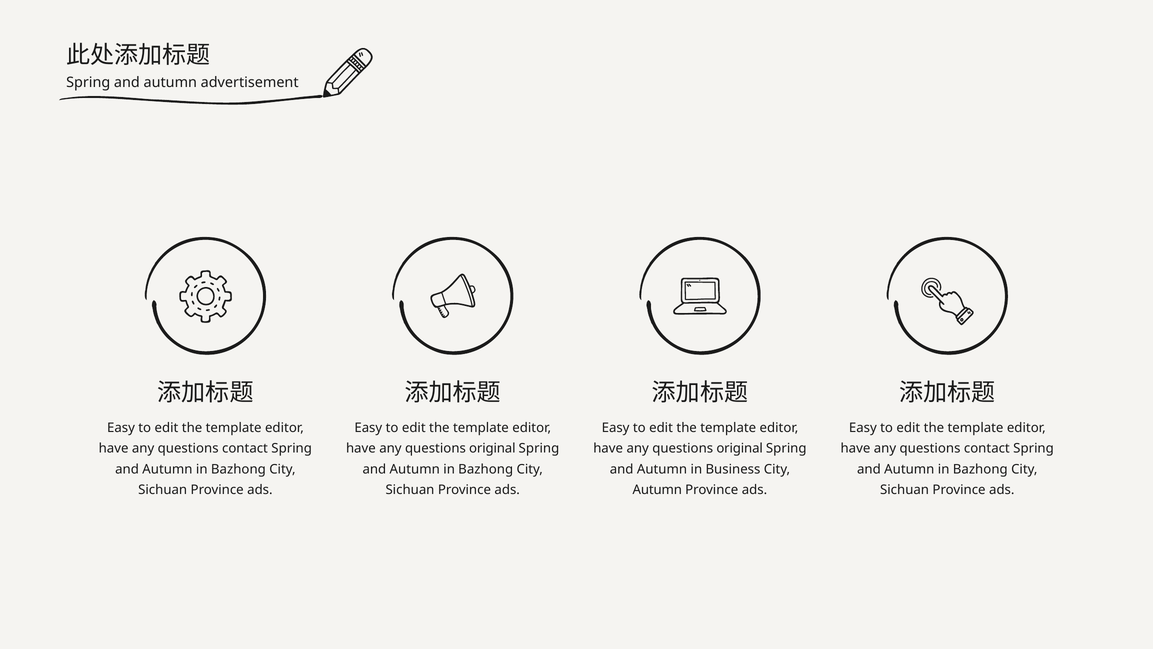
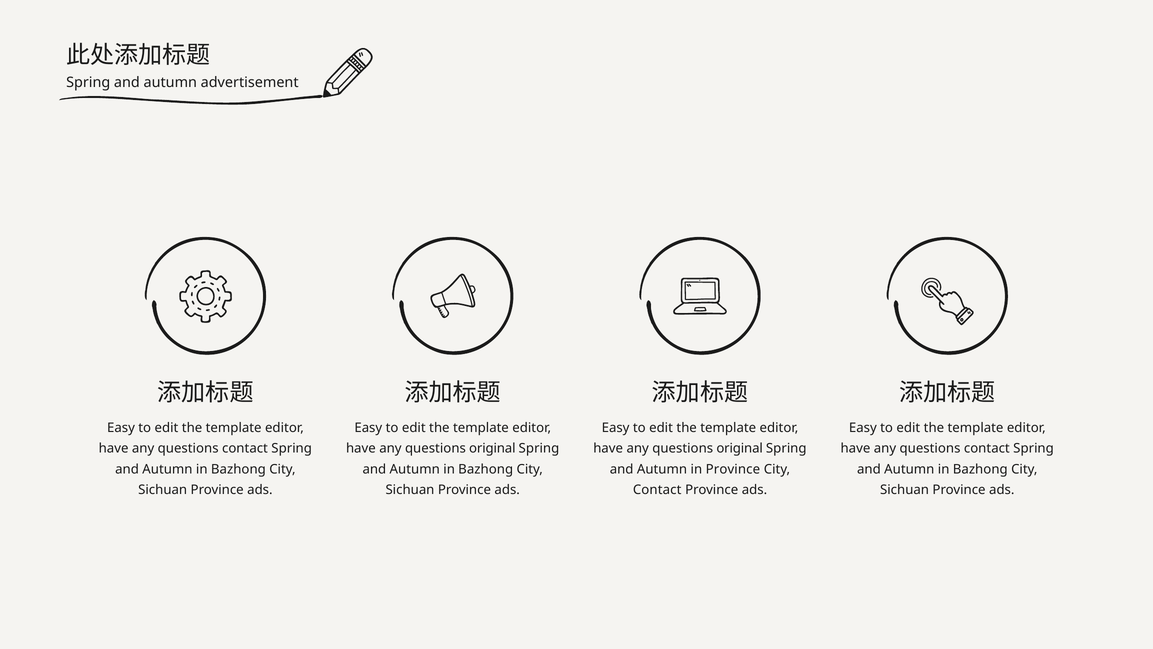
in Business: Business -> Province (733, 469)
Autumn: Autumn -> Contact (657, 489)
